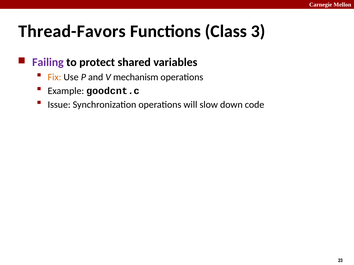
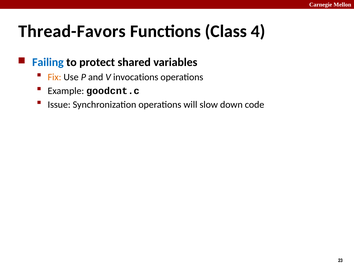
3: 3 -> 4 (258, 31)
Failing colour: purple -> blue (48, 62)
mechanism: mechanism -> invocations (136, 77)
